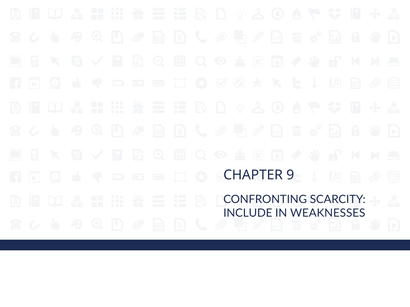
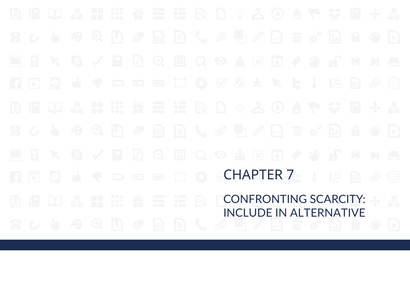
9: 9 -> 7 (290, 175)
WEAKNESSES: WEAKNESSES -> ALTERNATIVE (328, 214)
